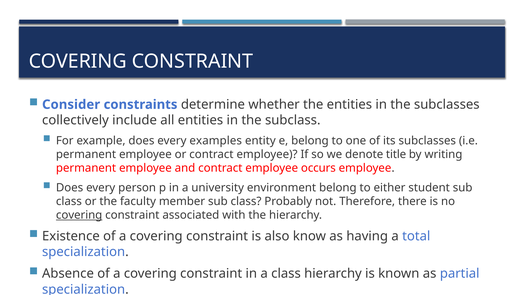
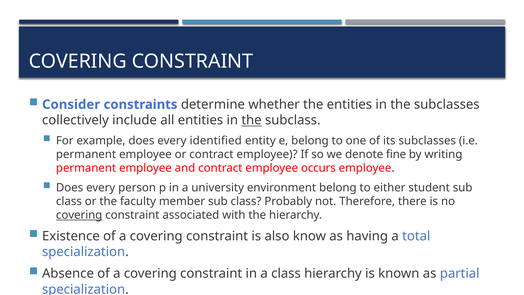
the underline: none -> present (252, 120)
examples: examples -> identified (216, 140)
title: title -> fine (396, 154)
